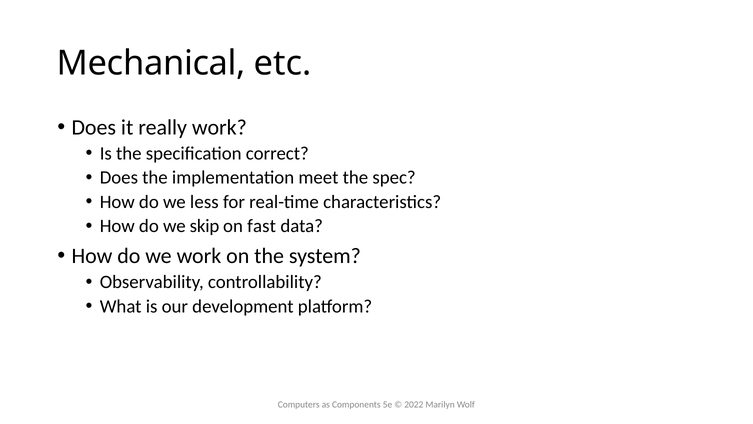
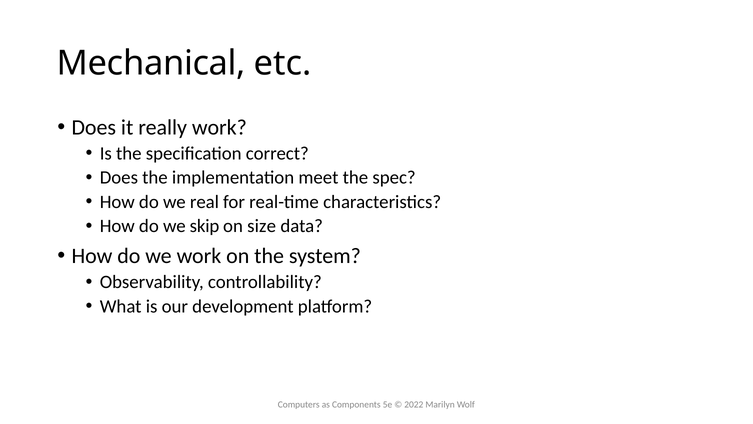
less: less -> real (204, 202)
fast: fast -> size (262, 226)
